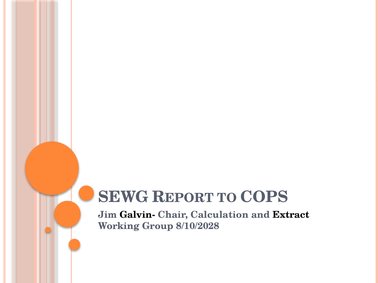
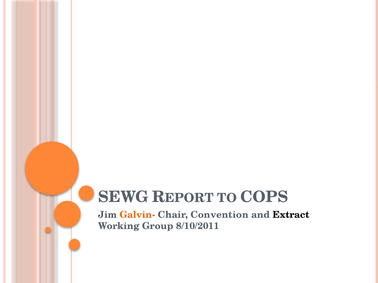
Galvin- colour: black -> orange (137, 215)
Calculation: Calculation -> Convention (220, 215)
8/10/2028: 8/10/2028 -> 8/10/2011 (198, 226)
